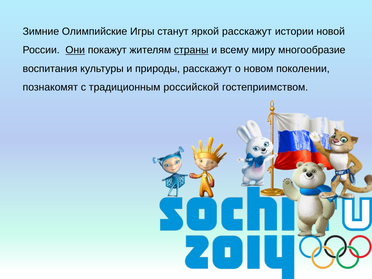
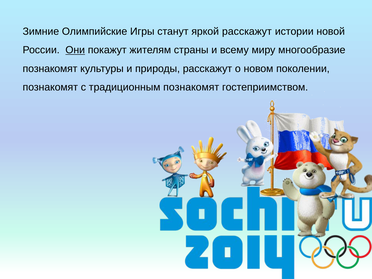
страны underline: present -> none (191, 50)
воспитания: воспитания -> познакомят (50, 69)
традиционным российской: российской -> познакомят (191, 87)
